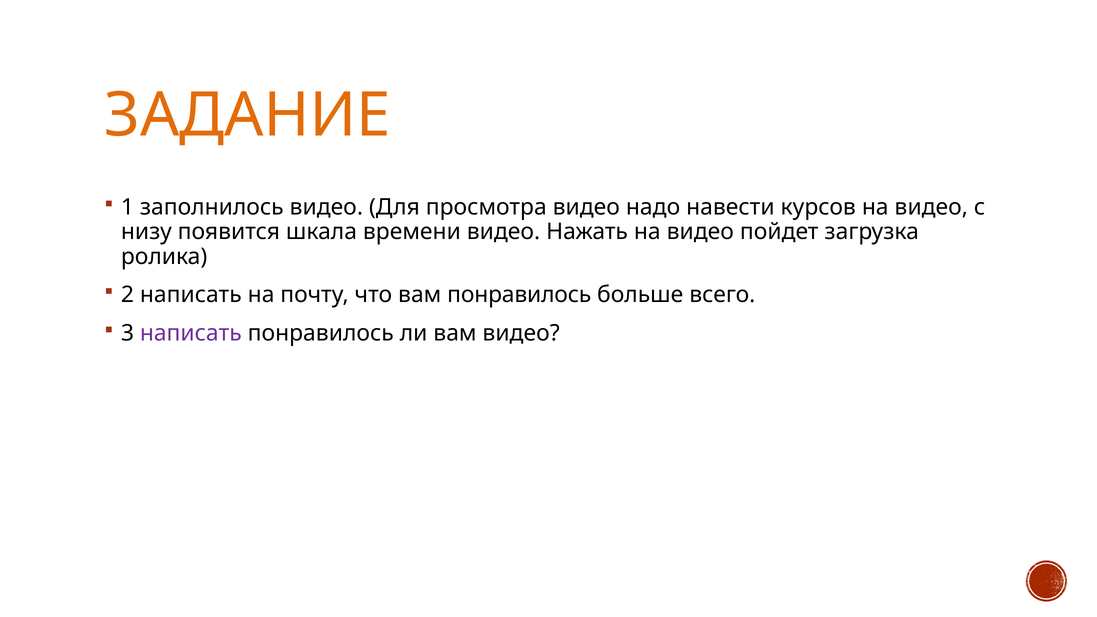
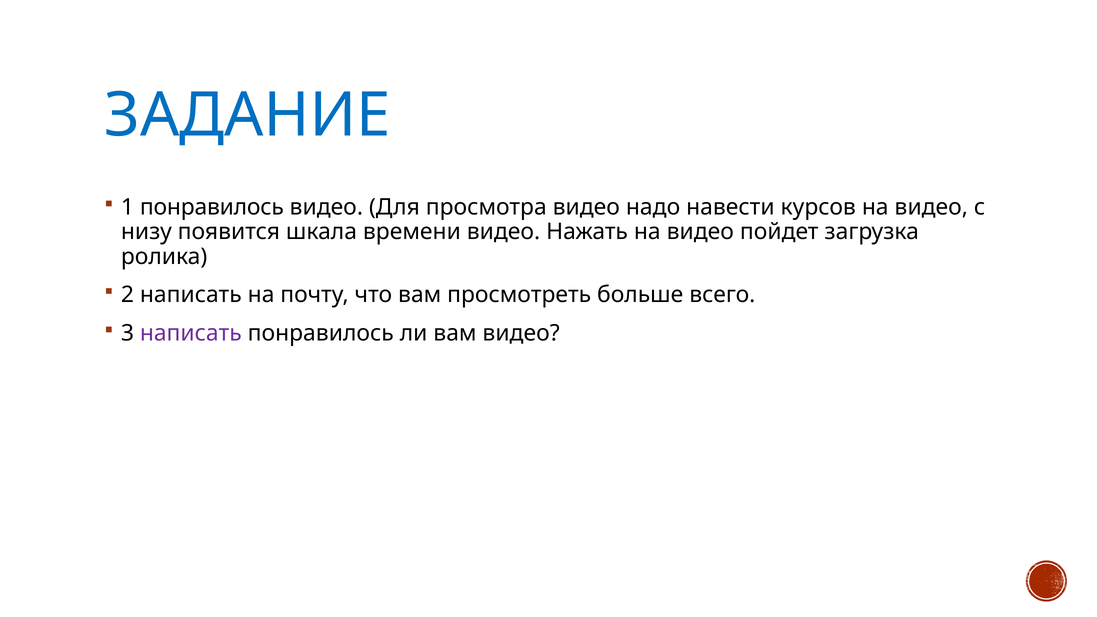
ЗАДАНИЕ colour: orange -> blue (247, 116)
1 заполнилось: заполнилось -> понравилось (212, 207)
вам понравилось: понравилось -> просмотреть (519, 295)
